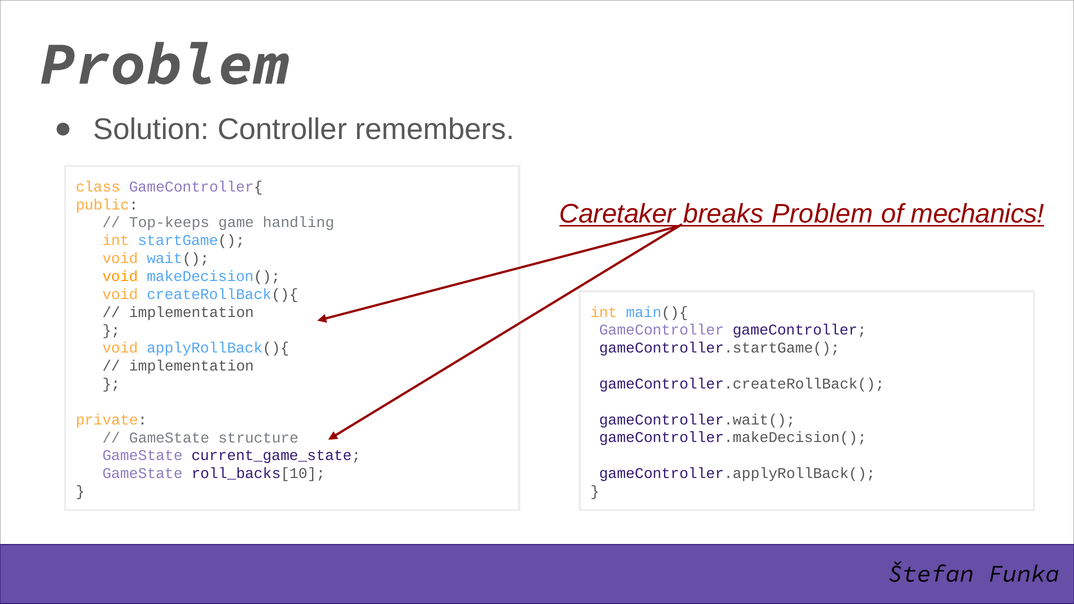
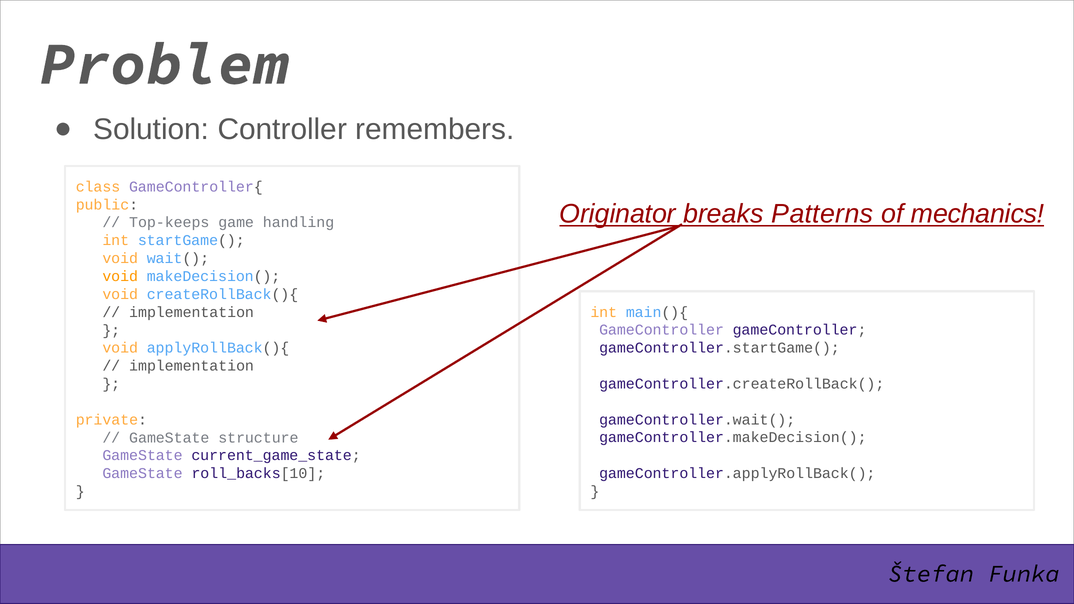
Caretaker: Caretaker -> Originator (618, 214)
breaks Problem: Problem -> Patterns (822, 214)
